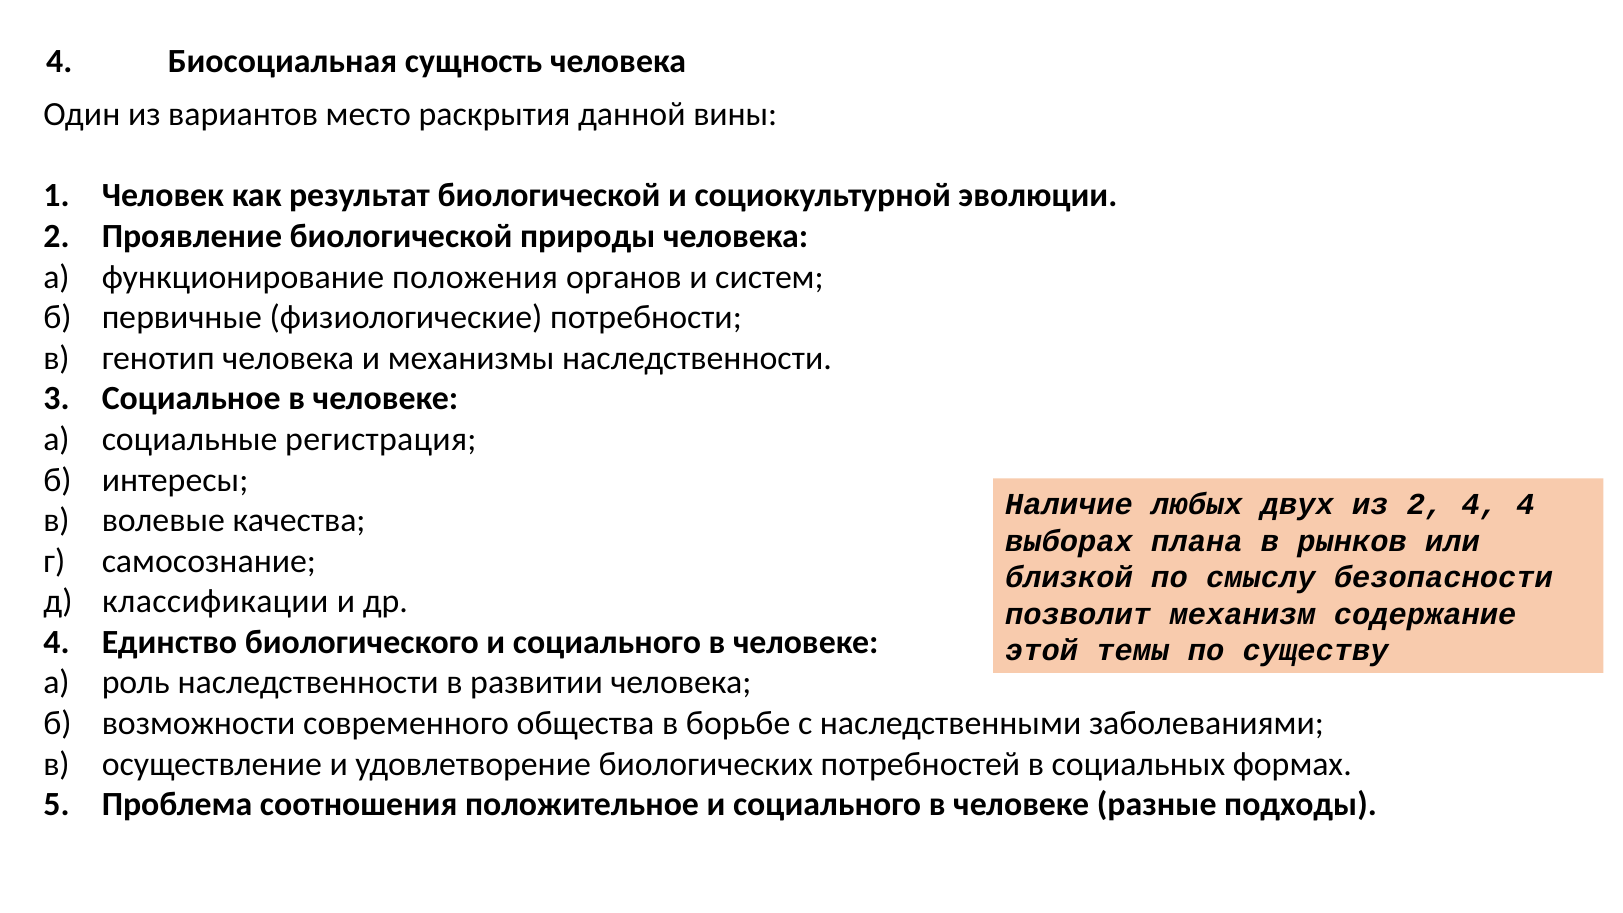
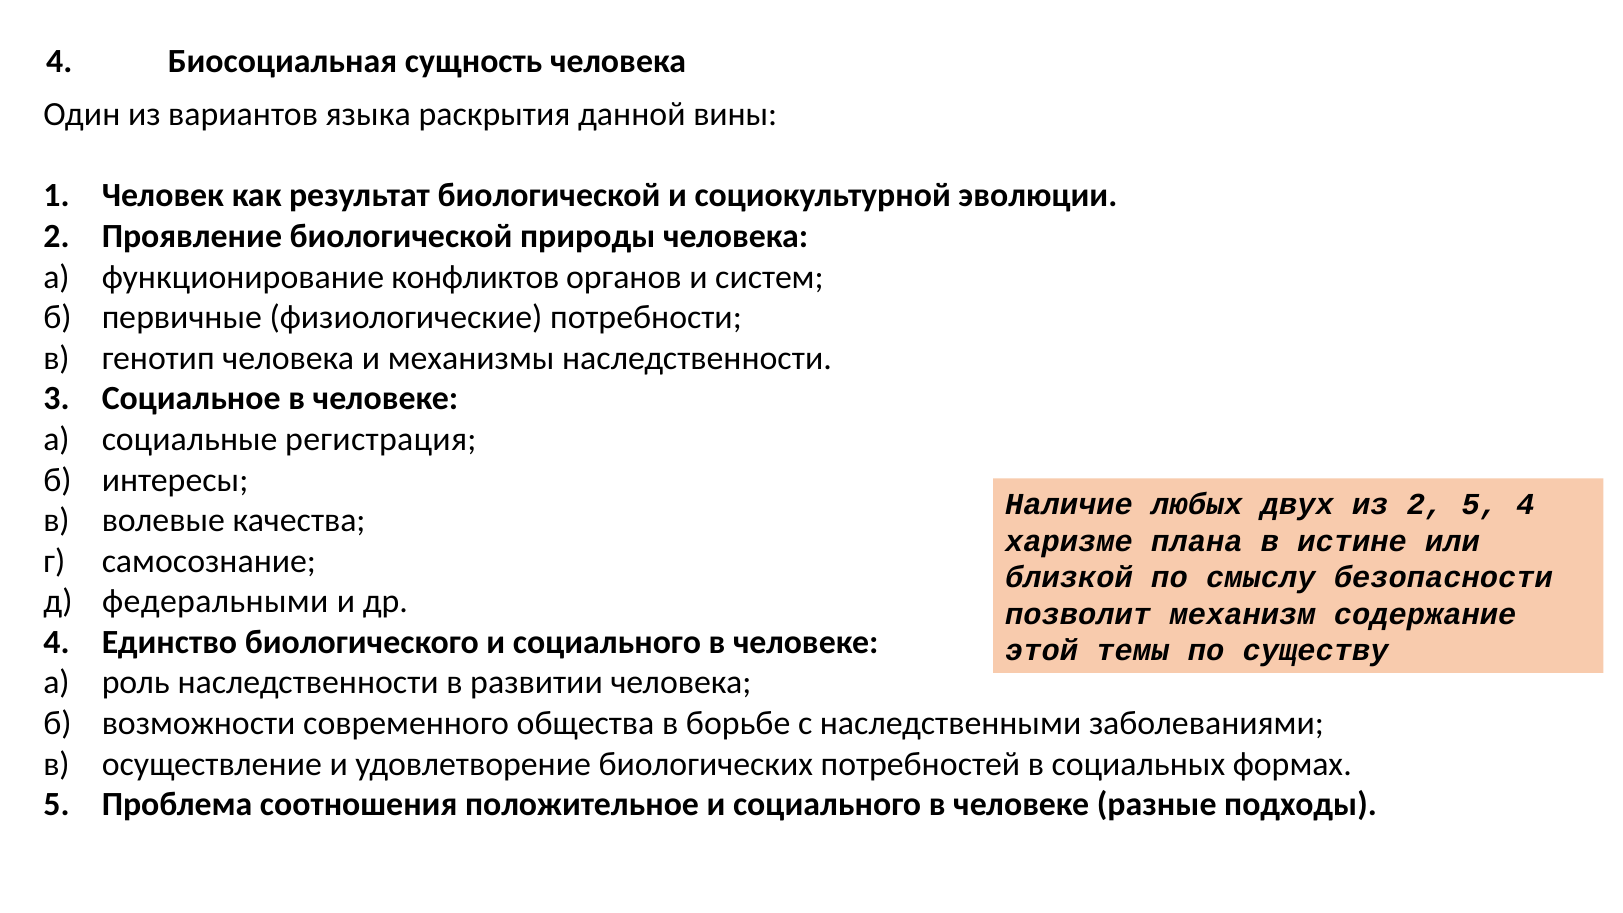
место: место -> языка (368, 114)
положения: положения -> конфликтов (475, 277)
2 4: 4 -> 5 (1480, 505)
выборах: выборах -> харизме (1069, 541)
рынков: рынков -> истине (1352, 541)
классификации: классификации -> федеральными (215, 602)
